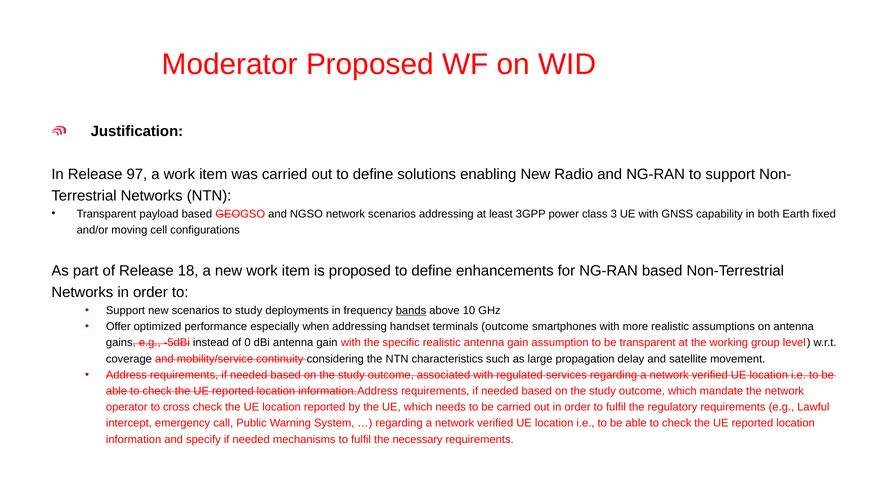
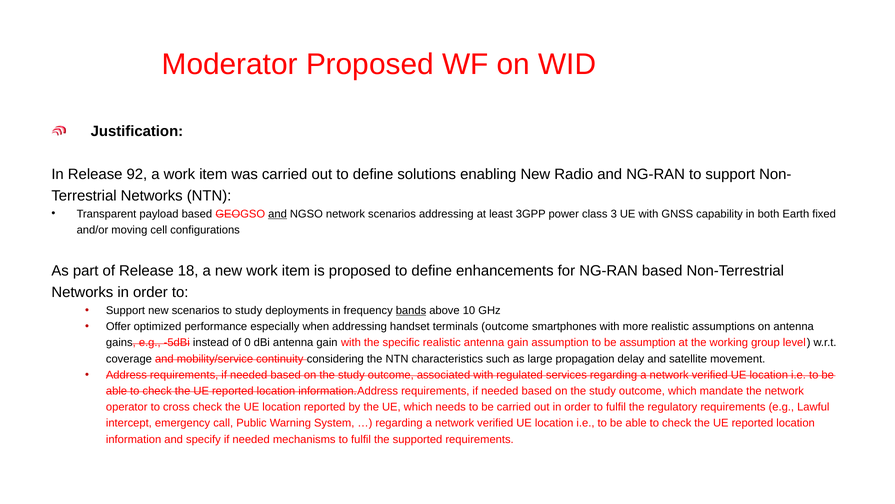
97: 97 -> 92 (137, 174)
and underline: none -> present (278, 214)
be transparent: transparent -> assumption (648, 342)
necessary: necessary -> supported (417, 439)
